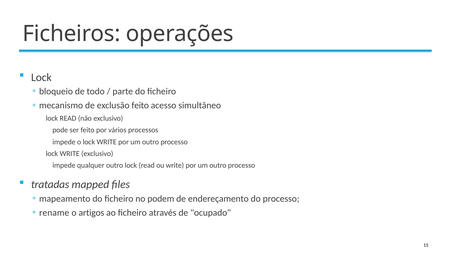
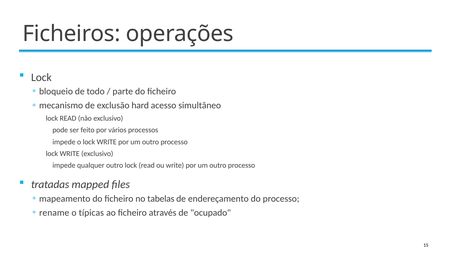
exclusão feito: feito -> hard (140, 106)
podem: podem -> tabelas (161, 199)
artigos: artigos -> típicas (91, 213)
